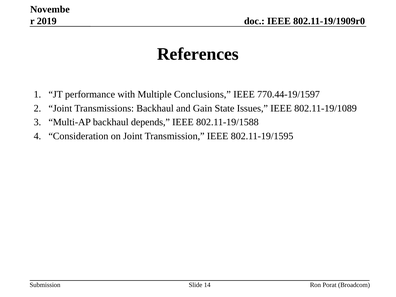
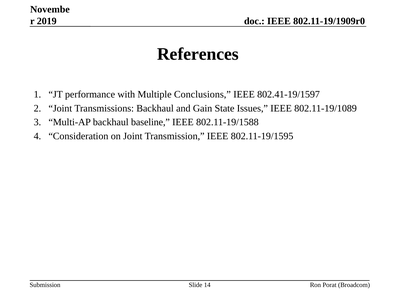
770.44-19/1597: 770.44-19/1597 -> 802.41-19/1597 (289, 94)
depends: depends -> baseline (150, 122)
